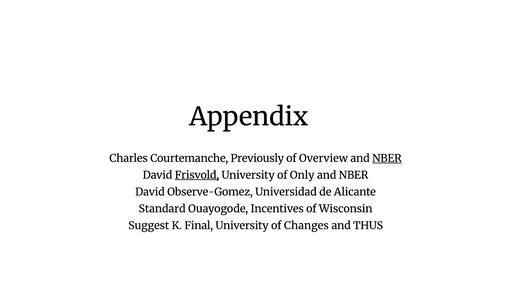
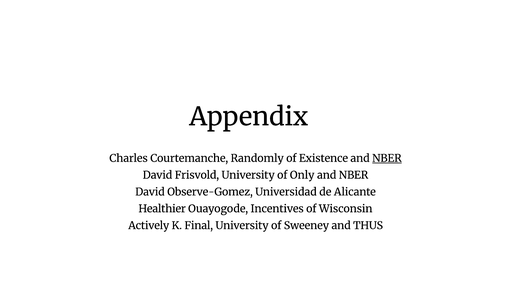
Previously: Previously -> Randomly (257, 159)
Overview: Overview -> Existence (323, 159)
Frisvold underline: present -> none (197, 175)
Standard: Standard -> Healthier (162, 209)
Suggest: Suggest -> Actively (149, 226)
Changes: Changes -> Sweeney (306, 226)
